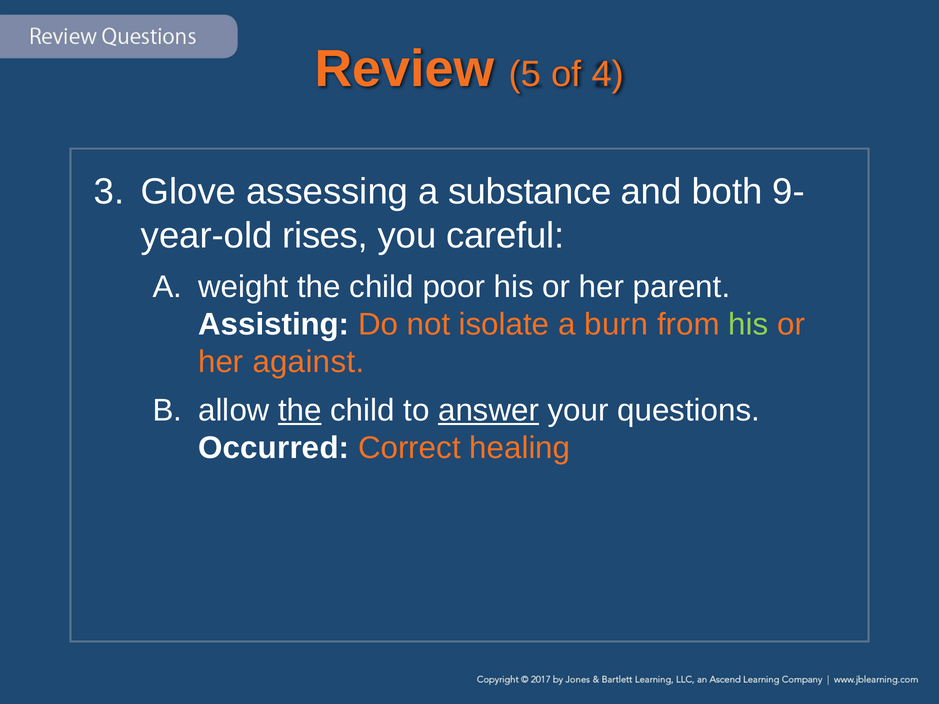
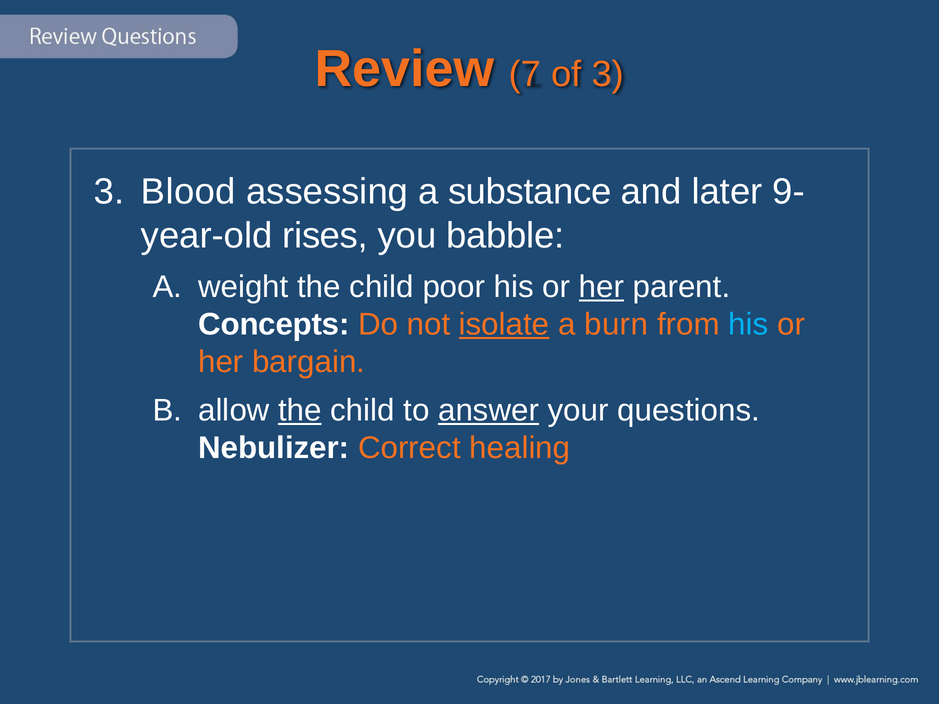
5: 5 -> 7 (525, 74)
of 4: 4 -> 3 (608, 74)
Glove: Glove -> Blood (188, 192)
both: both -> later (727, 192)
careful: careful -> babble (505, 236)
her underline: none -> present (601, 287)
Assisting: Assisting -> Concepts (274, 325)
isolate underline: none -> present (504, 325)
his colour: light green -> light blue (748, 325)
against: against -> bargain (309, 362)
Occurred: Occurred -> Nebulizer (274, 448)
